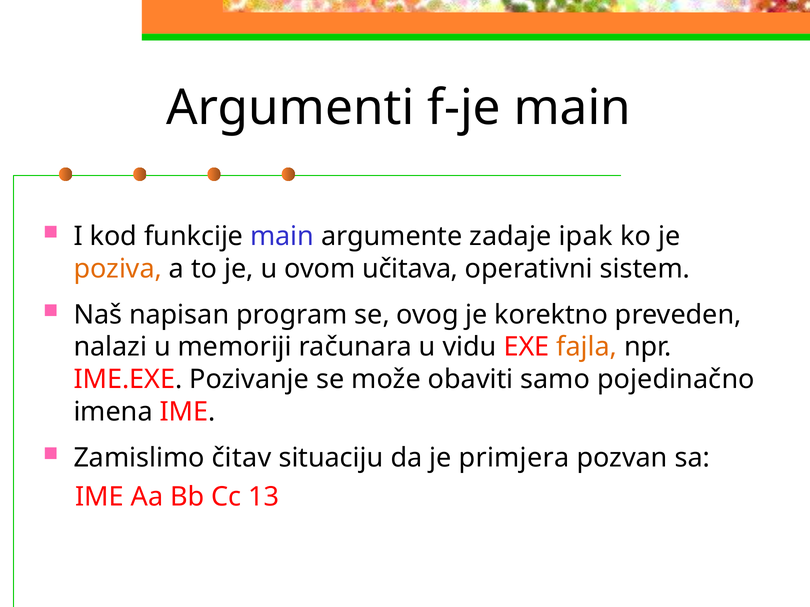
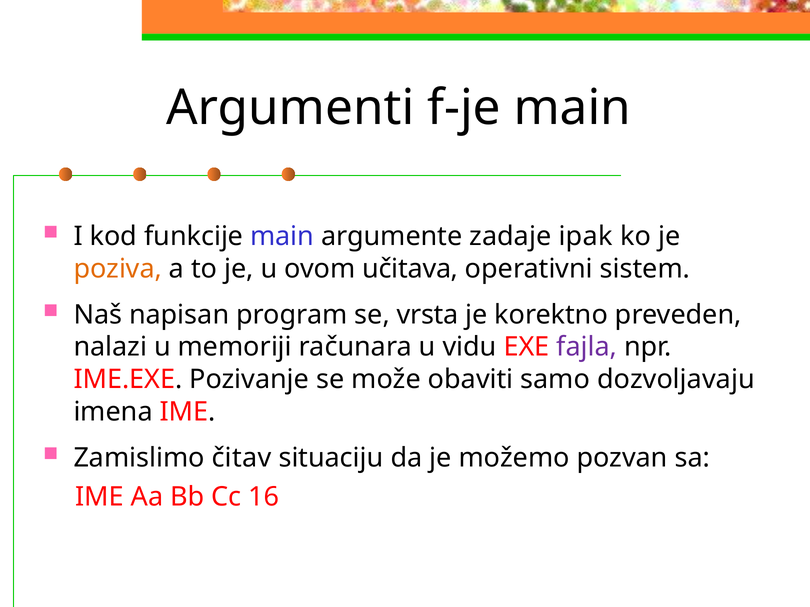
ovog: ovog -> vrsta (428, 315)
fajla colour: orange -> purple (587, 347)
pojedinačno: pojedinačno -> dozvoljavaju (676, 380)
primjera: primjera -> možemo (514, 458)
13: 13 -> 16 (264, 497)
